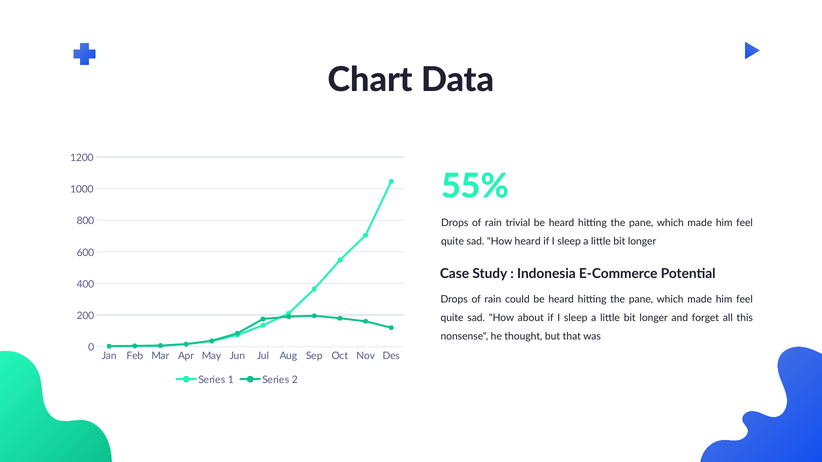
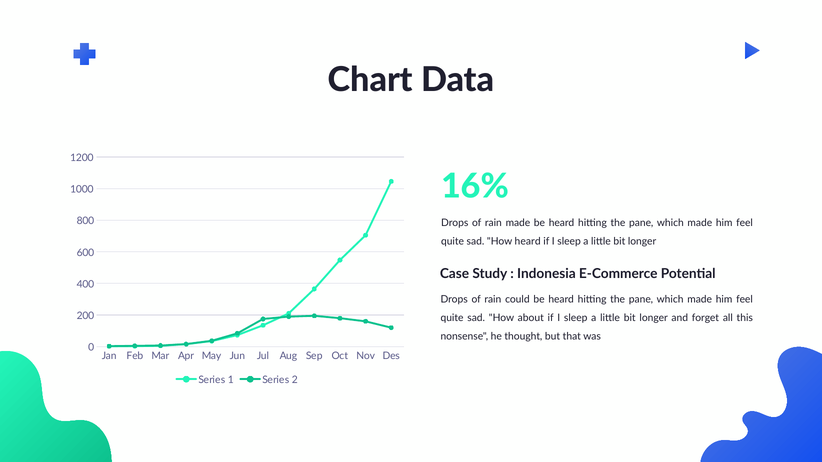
55%: 55% -> 16% (475, 187)
rain trivial: trivial -> made (518, 223)
